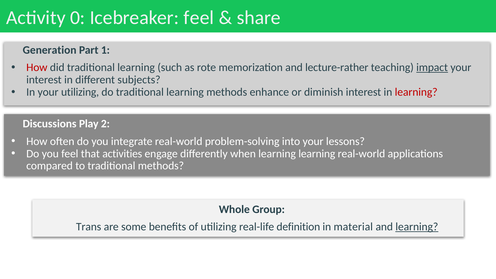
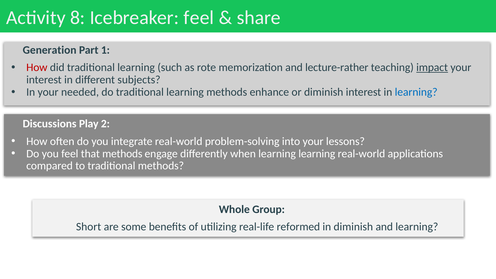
0: 0 -> 8 (78, 18)
your utilizing: utilizing -> needed (80, 92)
learning colour: red -> blue (416, 92)
that activities: activities -> methods (122, 154)
Trans: Trans -> Short (89, 227)
definition: definition -> reformed (298, 227)
in material: material -> diminish (353, 227)
learning underline: present -> none (417, 227)
